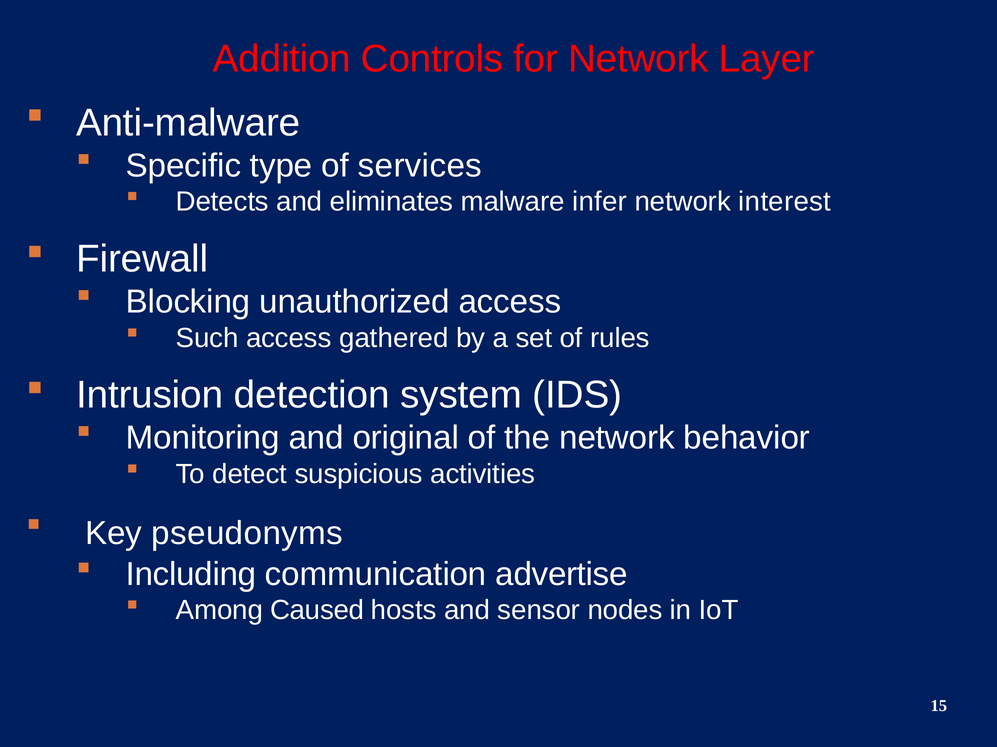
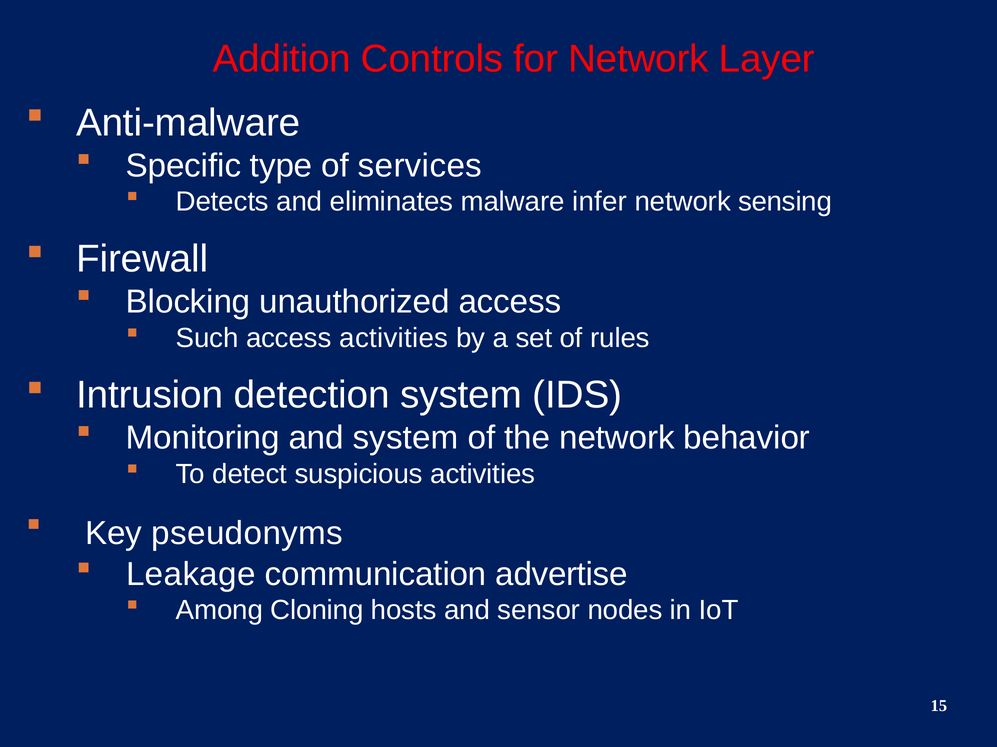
interest: interest -> sensing (785, 202)
access gathered: gathered -> activities (394, 338)
and original: original -> system (406, 438)
Including: Including -> Leakage (191, 575)
Caused: Caused -> Cloning (317, 611)
